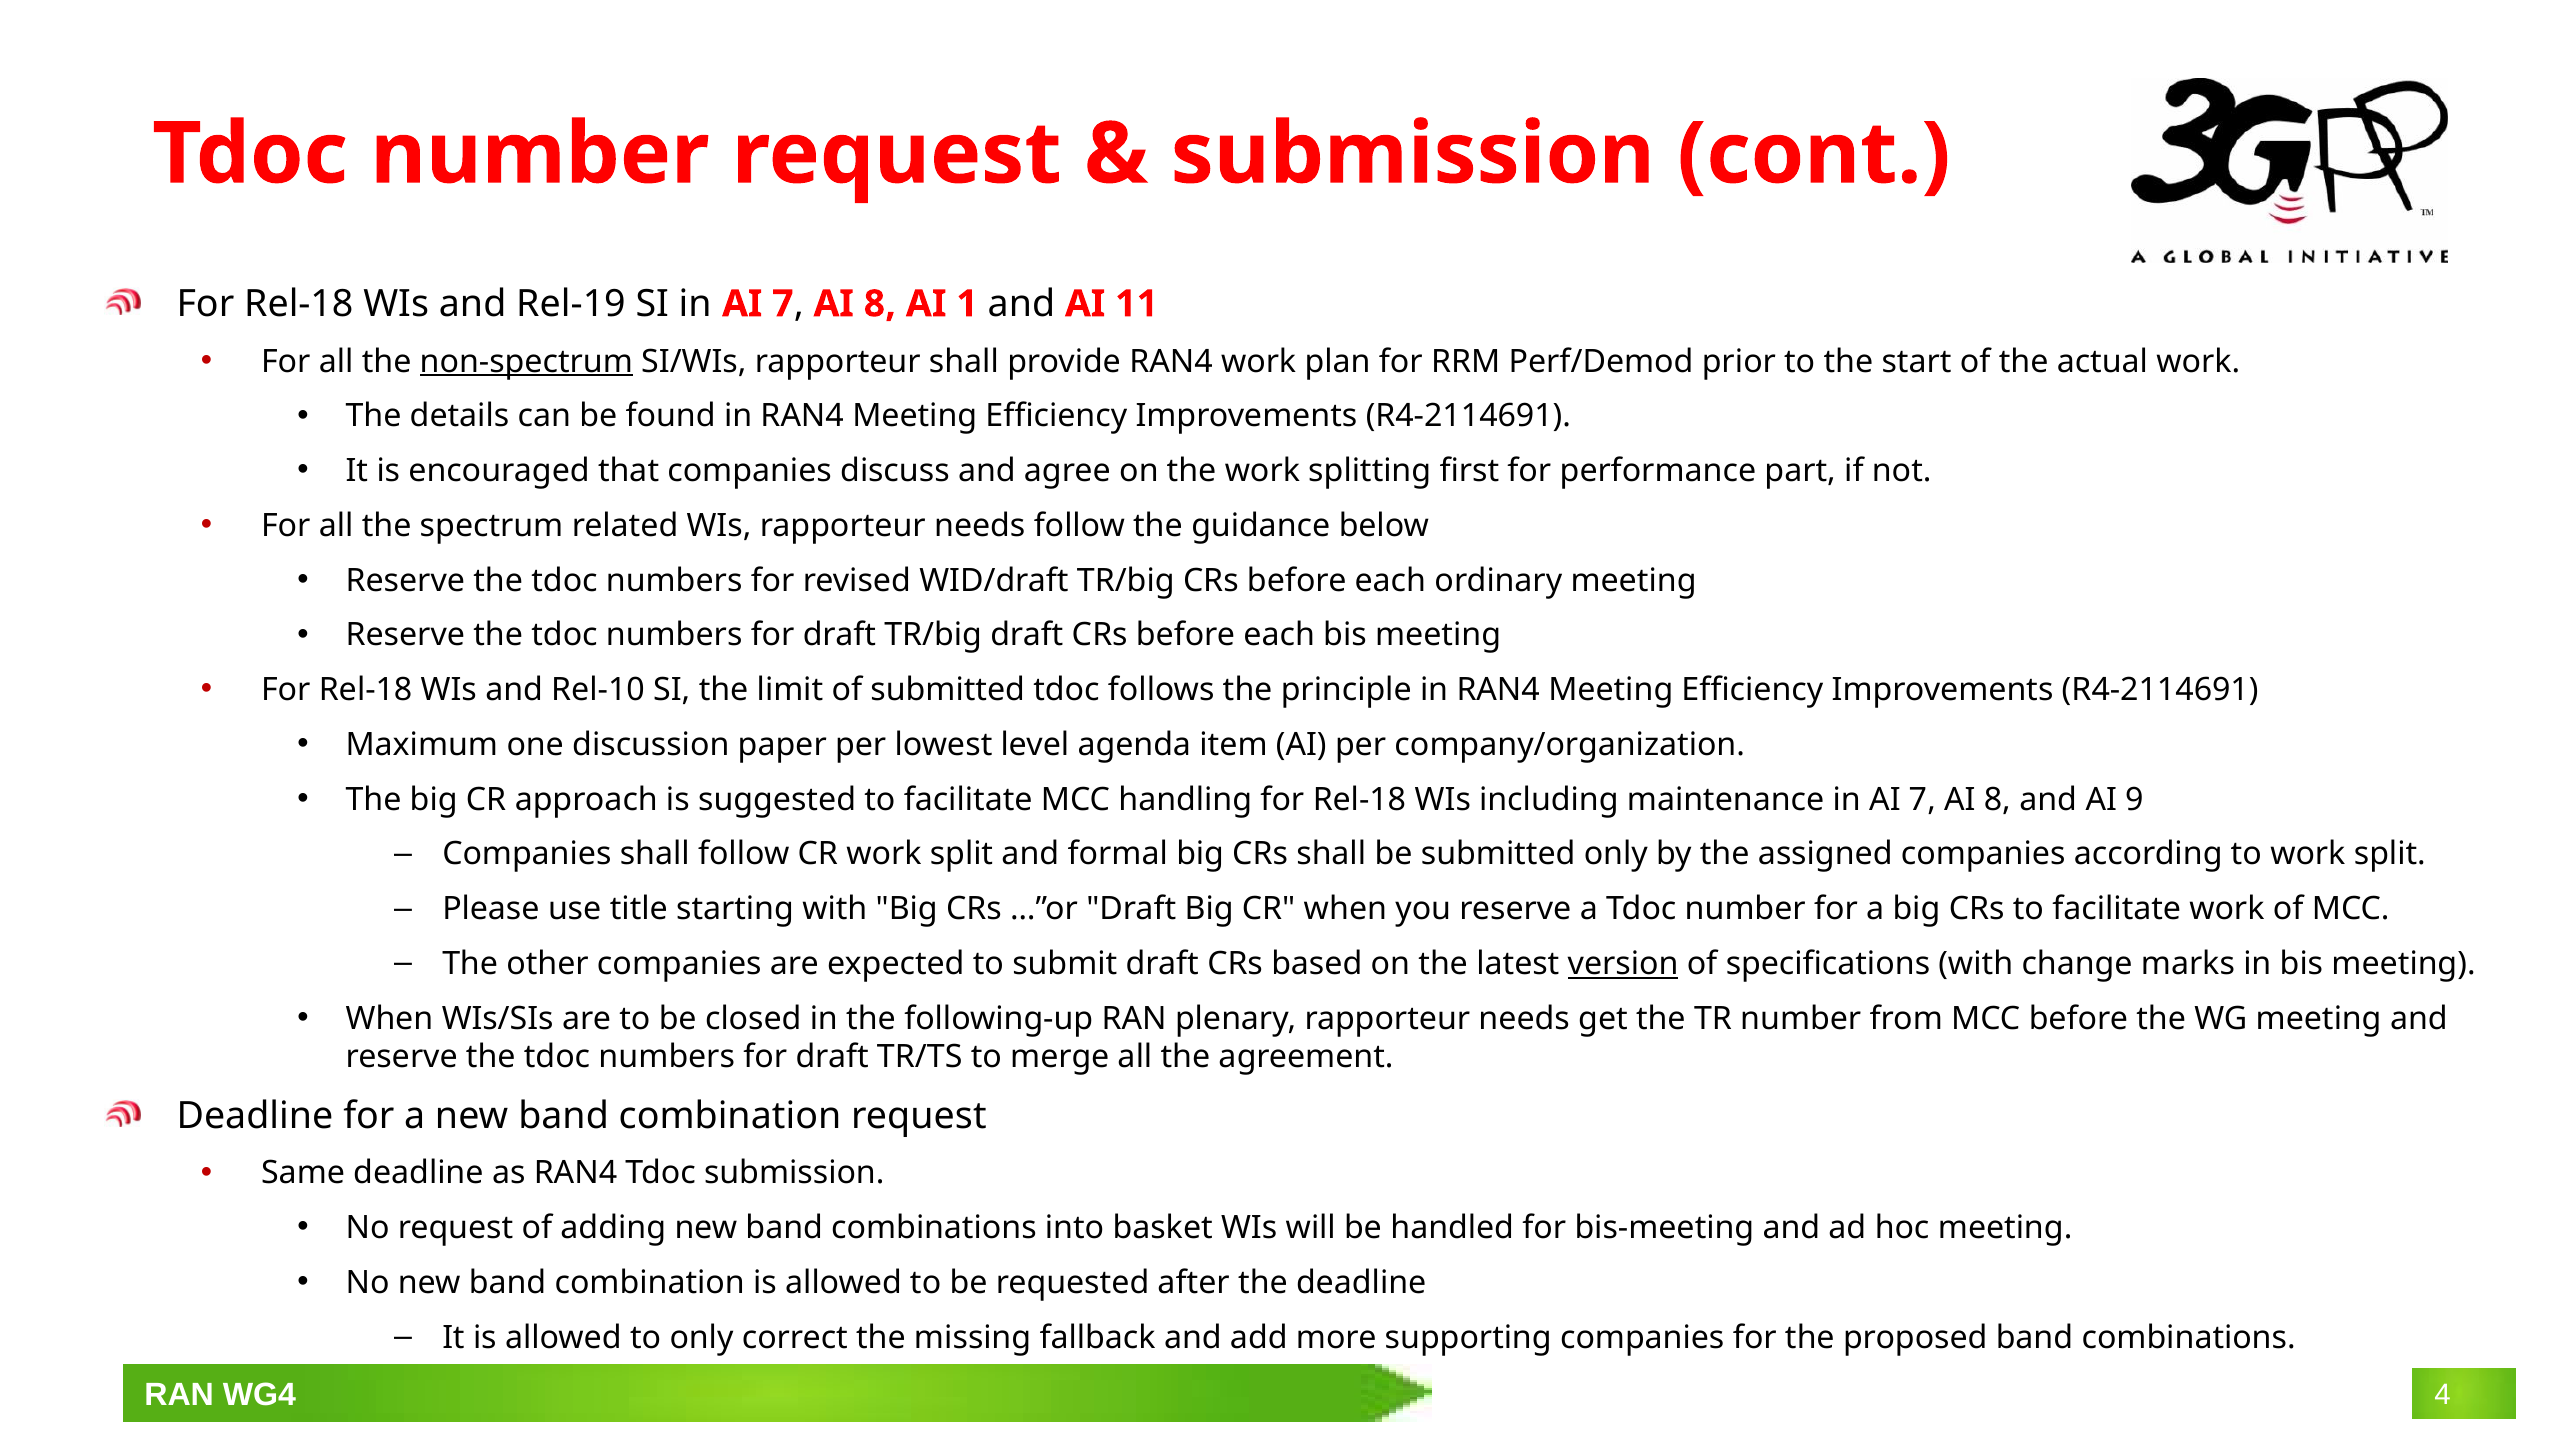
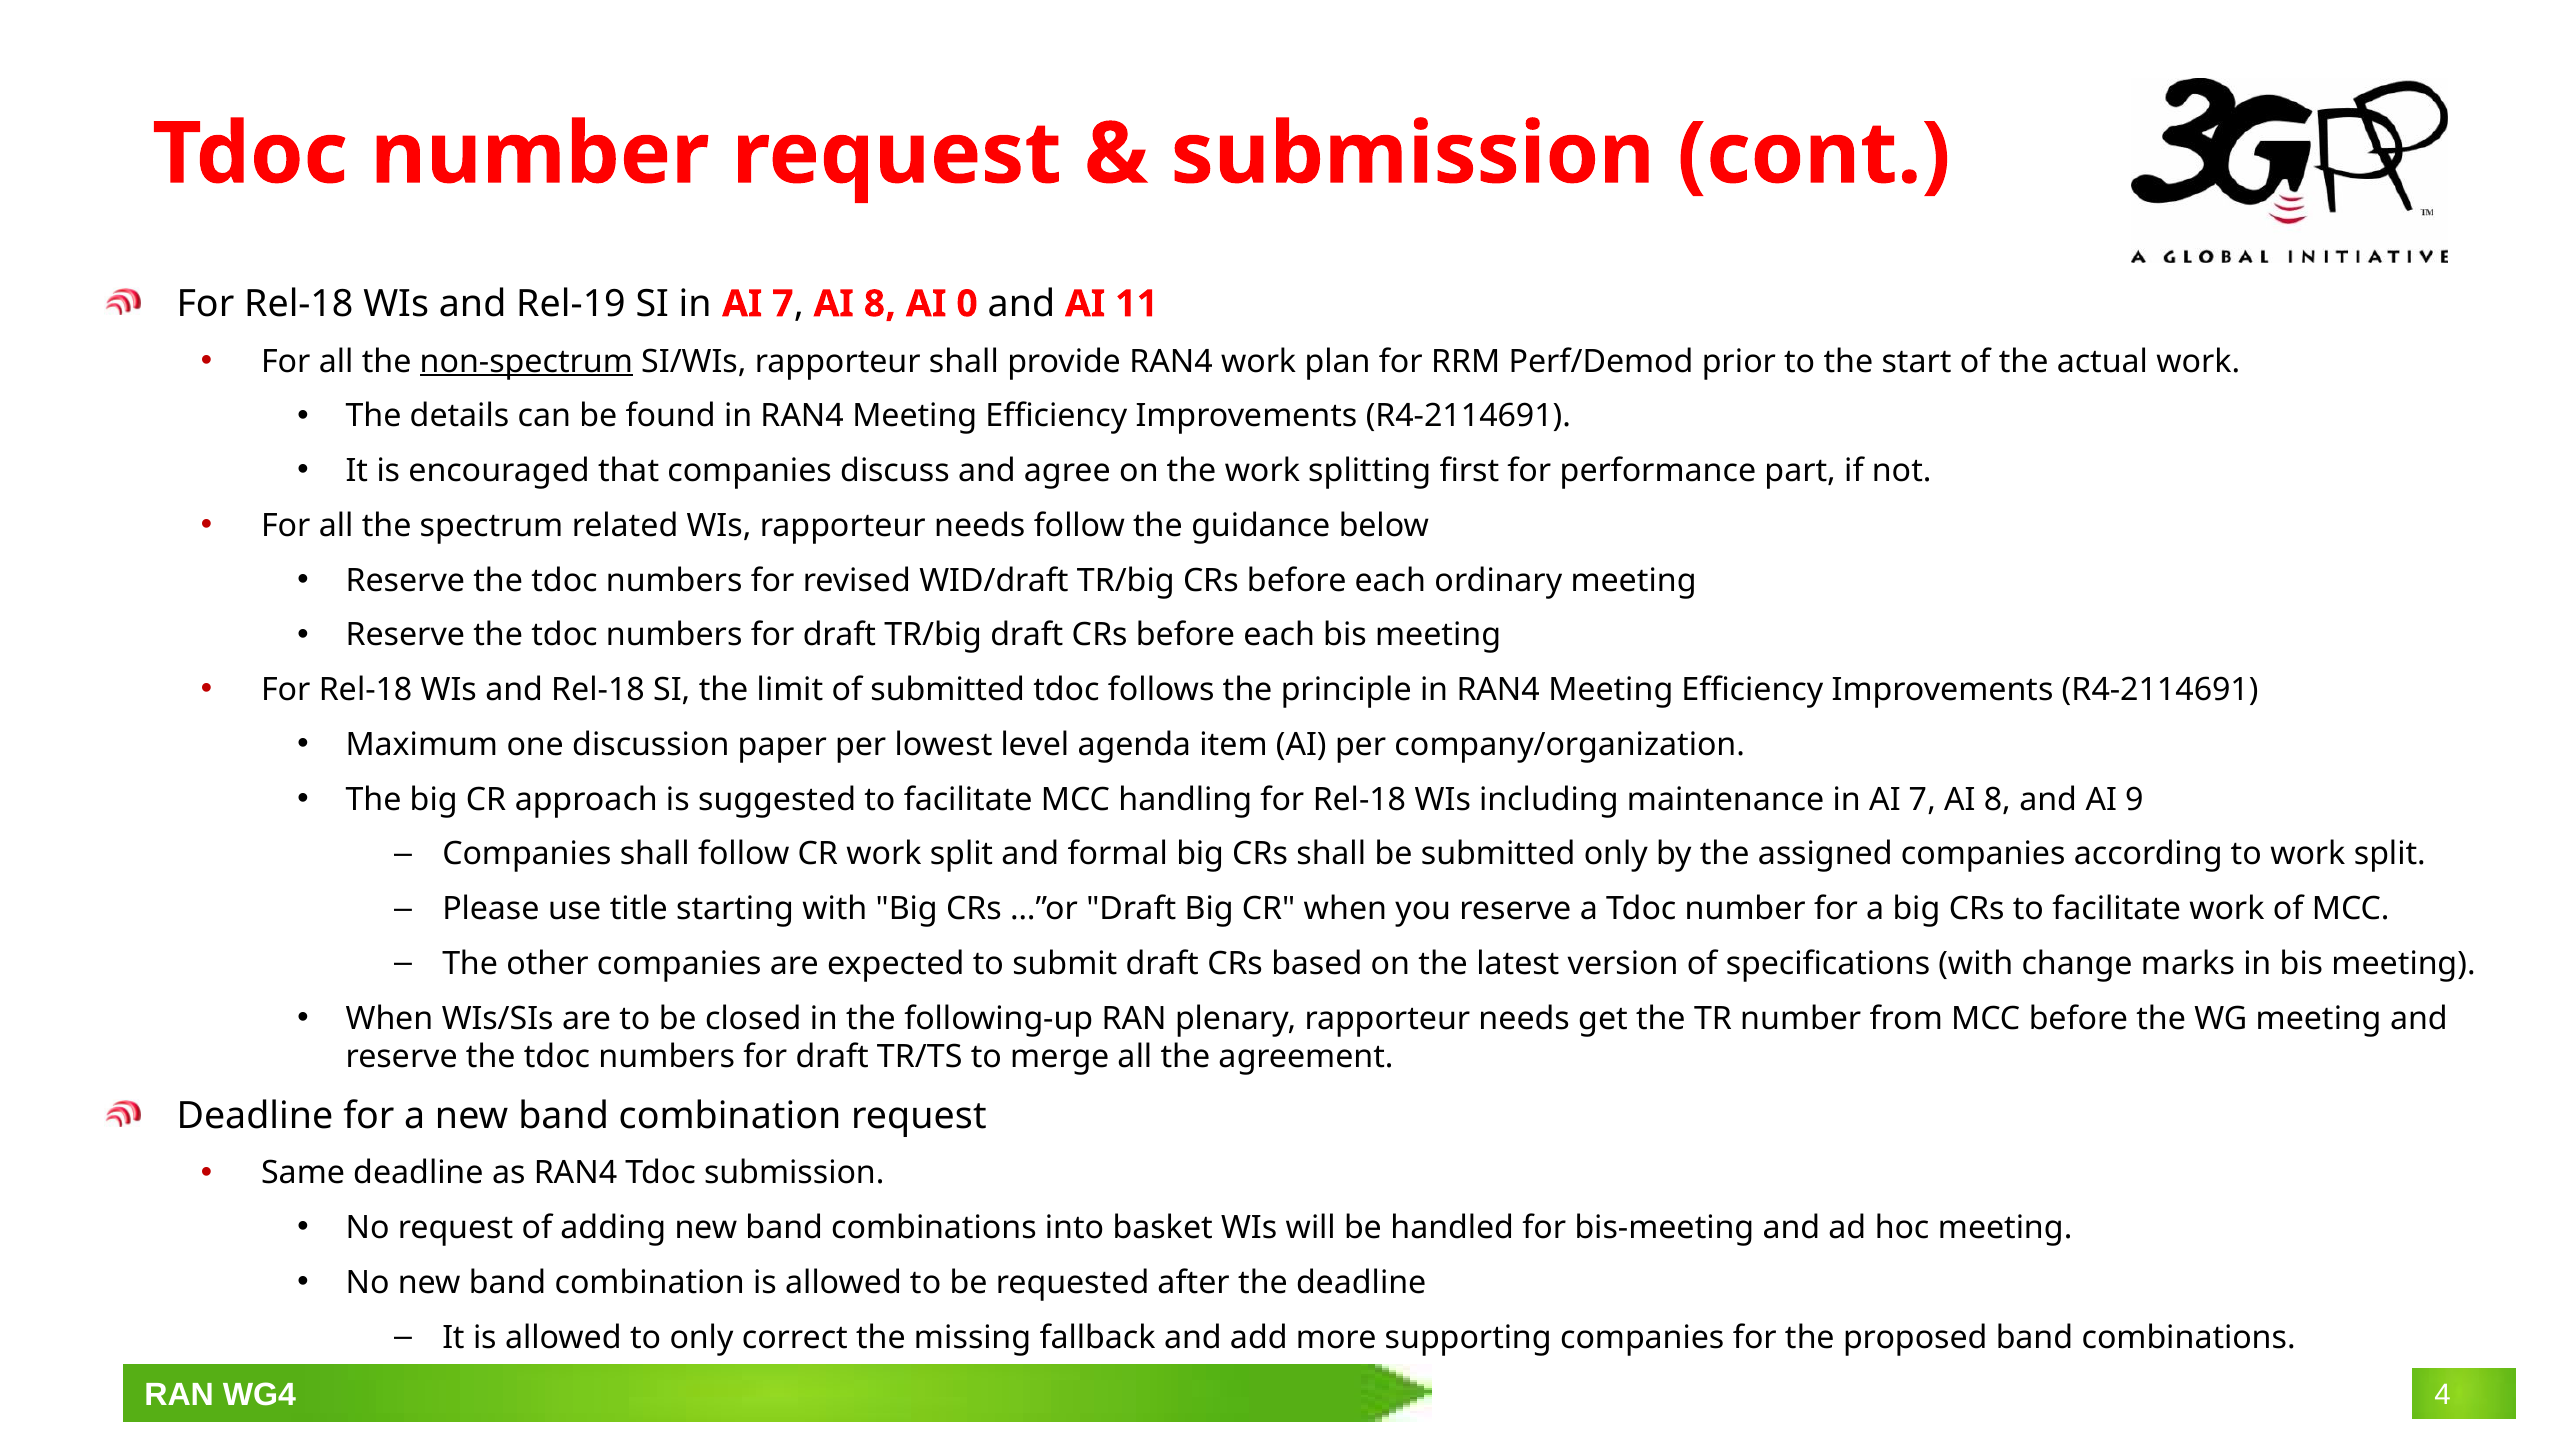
1: 1 -> 0 (967, 304)
and Rel-10: Rel-10 -> Rel-18 (598, 690)
version underline: present -> none (1623, 964)
